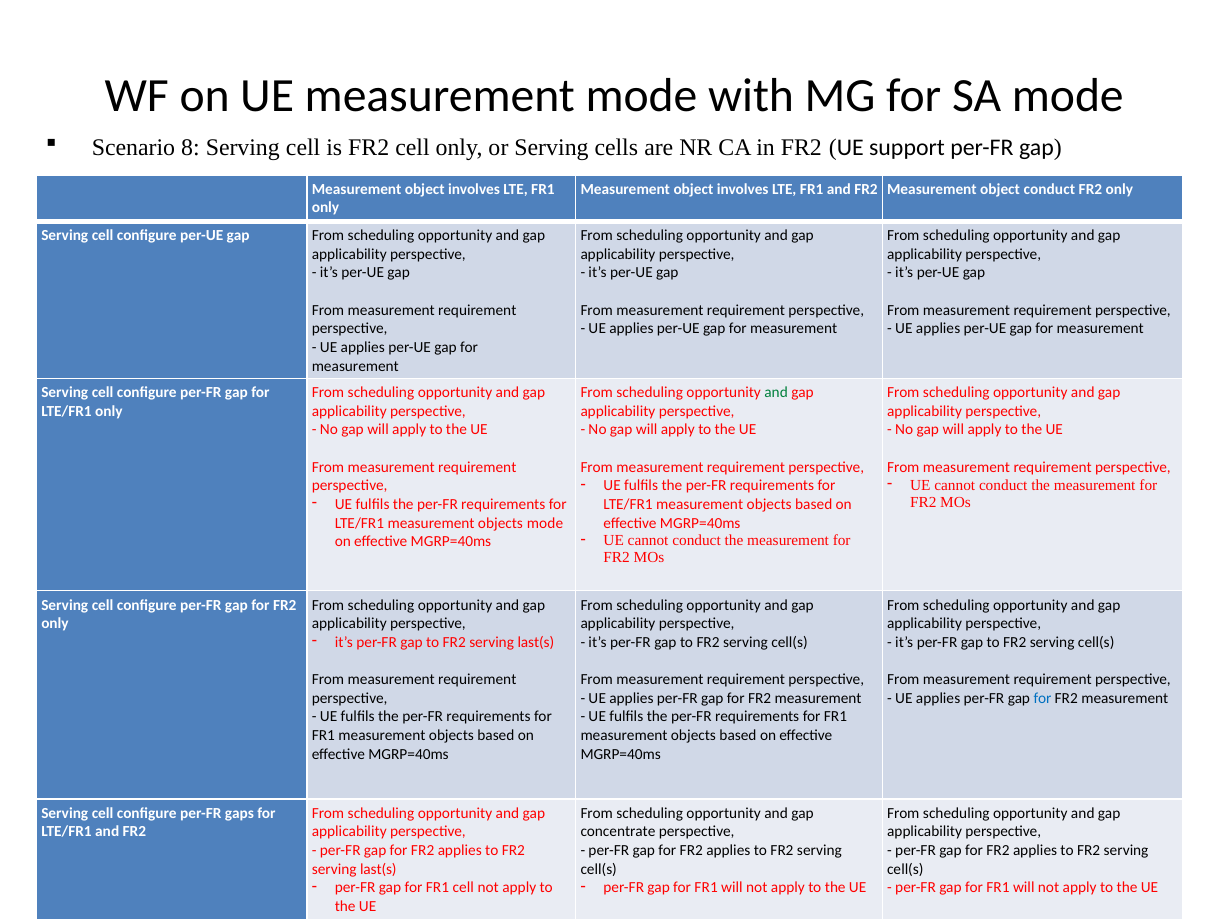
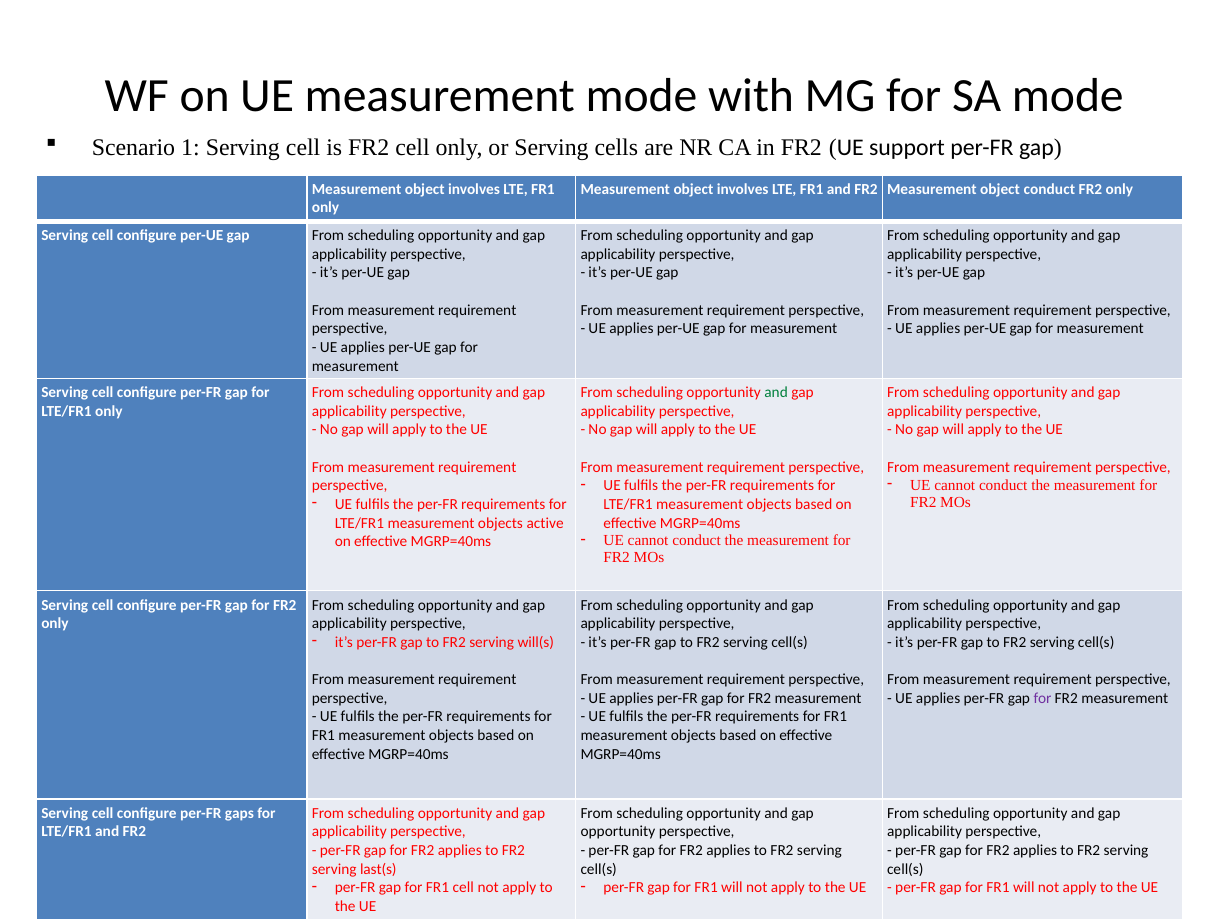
8: 8 -> 1 (190, 148)
objects mode: mode -> active (545, 523)
last(s: last(s -> will(s (536, 643)
for colour: blue -> purple (1043, 698)
concentrate: concentrate -> opportunity (618, 832)
